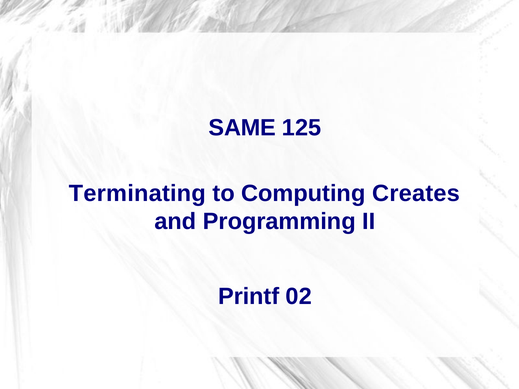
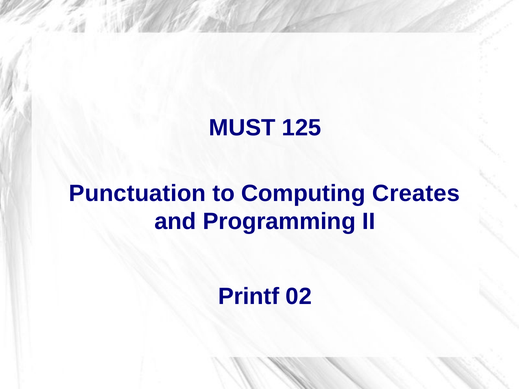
SAME: SAME -> MUST (242, 128)
Terminating: Terminating -> Punctuation (137, 193)
